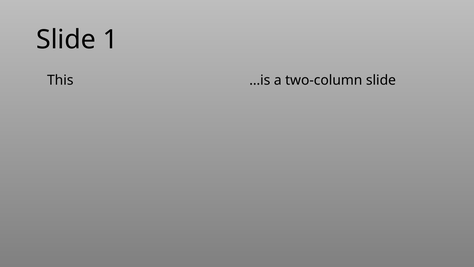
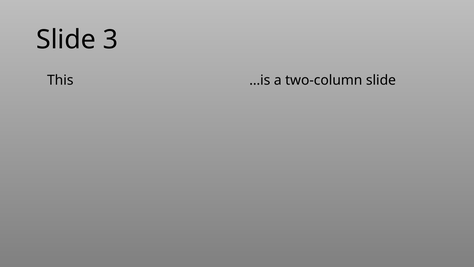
1: 1 -> 3 (110, 40)
